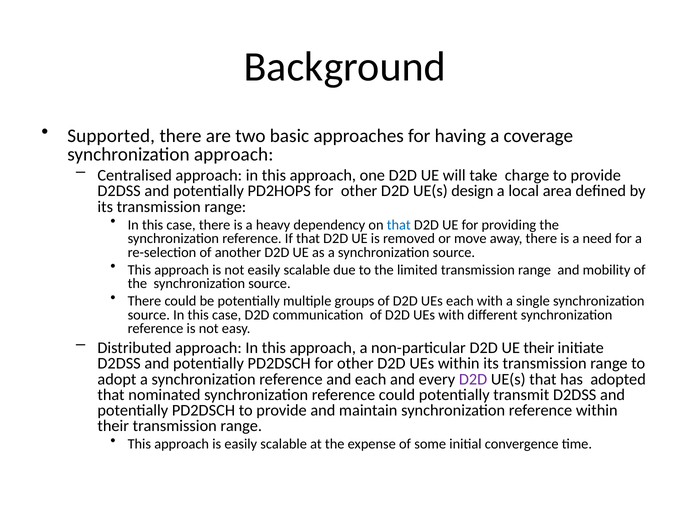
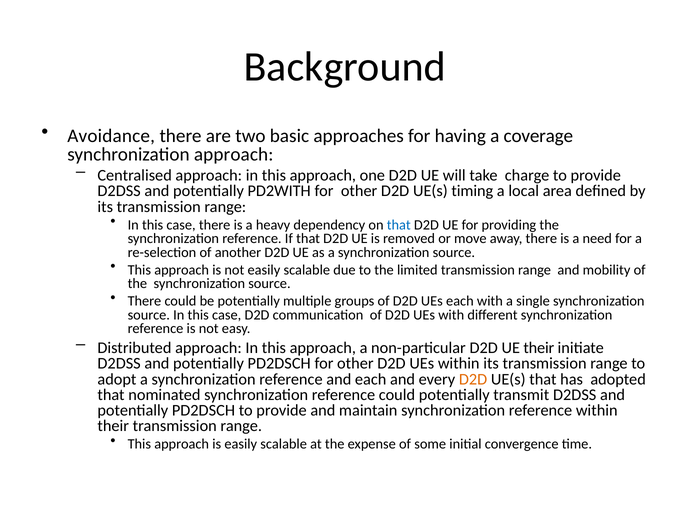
Supported: Supported -> Avoidance (111, 136)
PD2HOPS: PD2HOPS -> PD2WITH (279, 191)
design: design -> timing (472, 191)
D2D colour: purple -> orange (473, 380)
